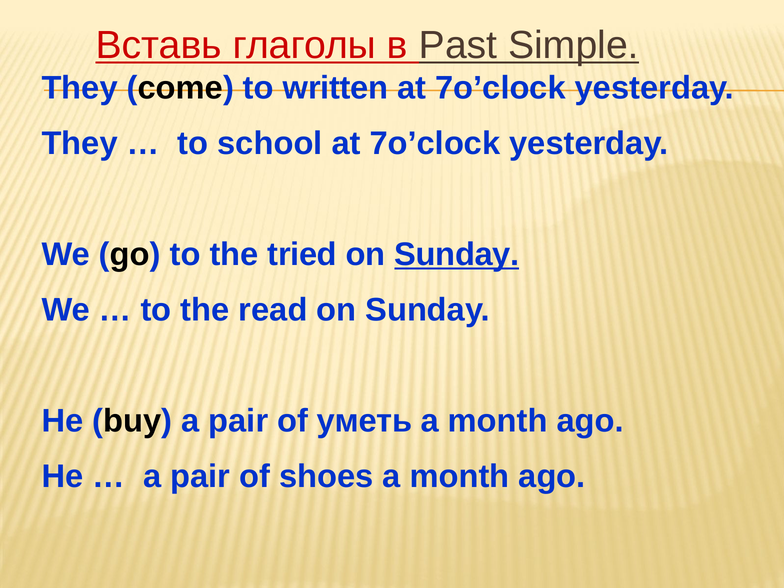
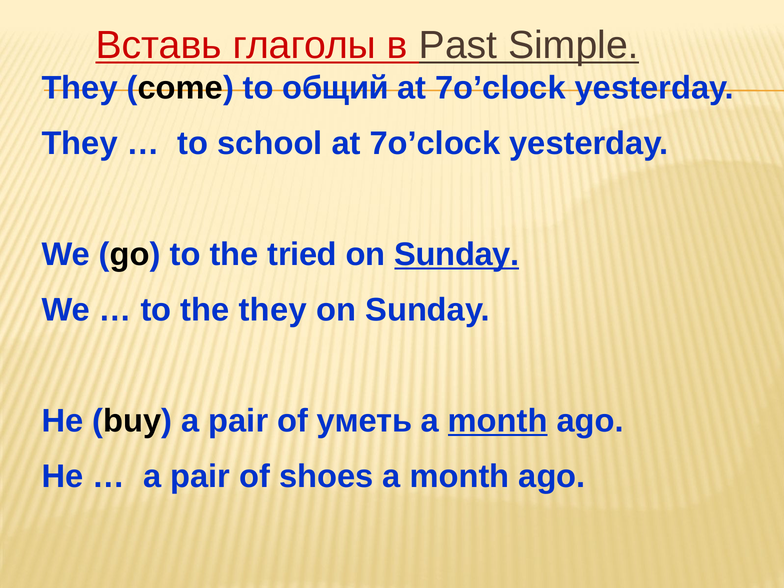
written: written -> общий (336, 88)
the read: read -> they (273, 310)
month underline: none -> present (498, 421)
